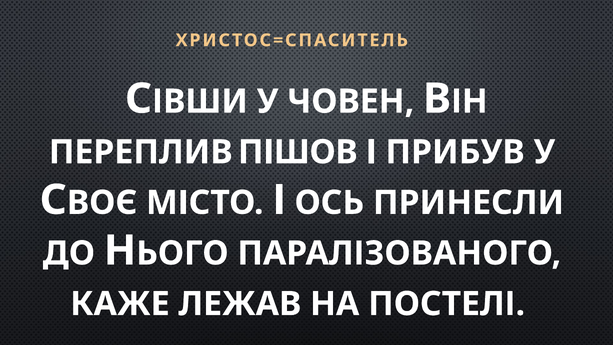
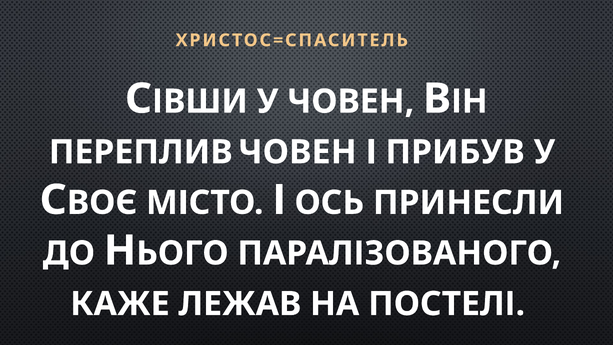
ПЕРЕПЛИВ ПІШОВ: ПІШОВ -> ЧОВЕН (297, 152)
